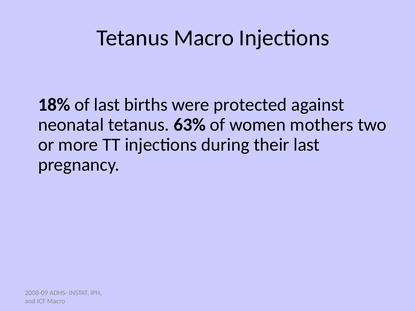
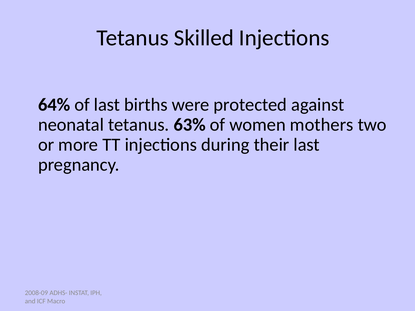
Tetanus Macro: Macro -> Skilled (204, 38)
18%: 18% -> 64% (54, 105)
